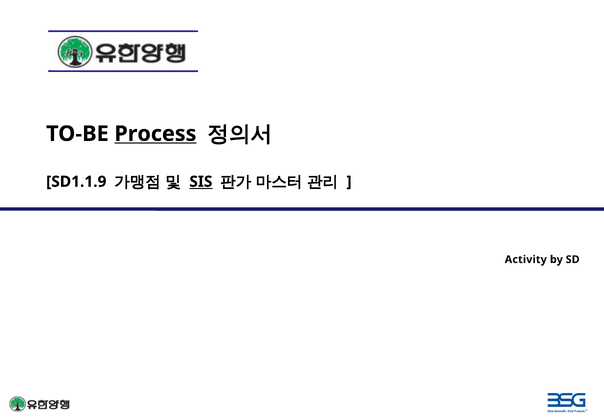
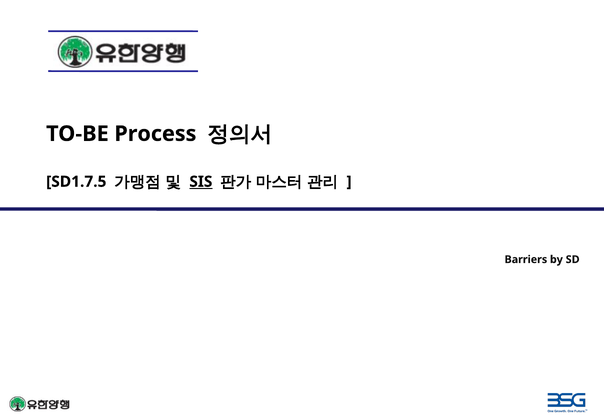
Process underline: present -> none (155, 134)
SD1.1.9: SD1.1.9 -> SD1.7.5 (76, 182)
Activity: Activity -> Barriers (526, 260)
